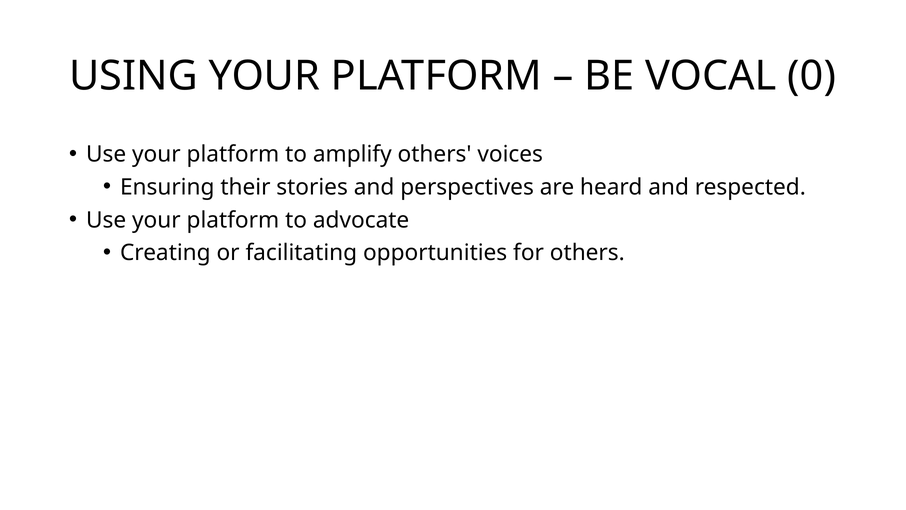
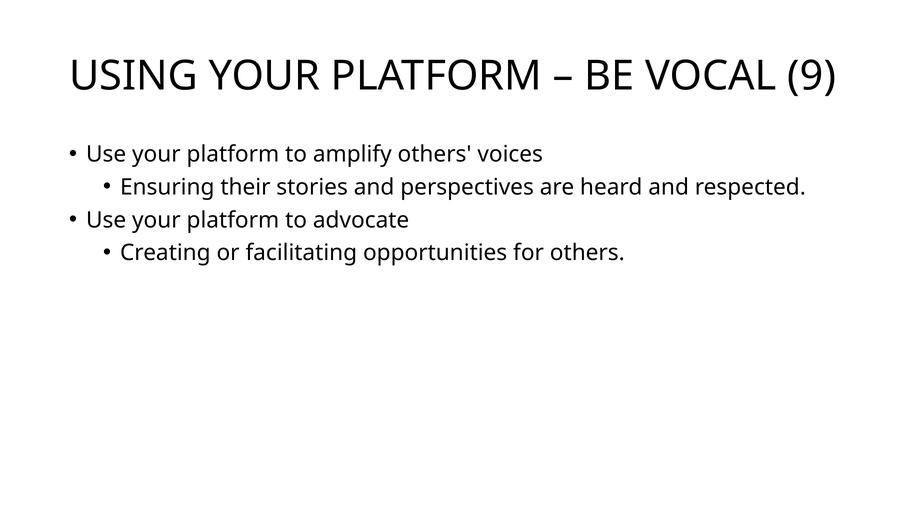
0: 0 -> 9 (812, 76)
